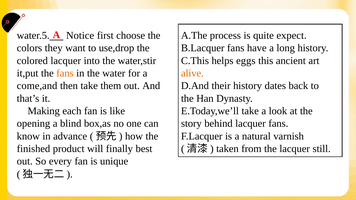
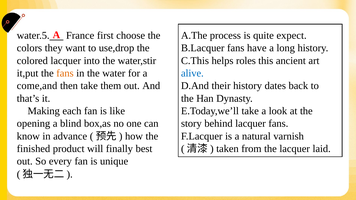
Notice: Notice -> France (80, 35)
eggs: eggs -> roles (246, 61)
alive colour: orange -> blue (192, 73)
still: still -> laid (322, 149)
